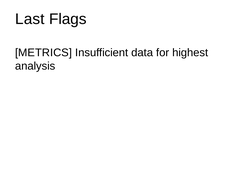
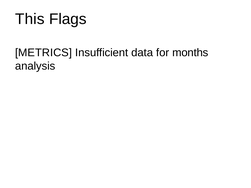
Last: Last -> This (30, 19)
highest: highest -> months (190, 53)
